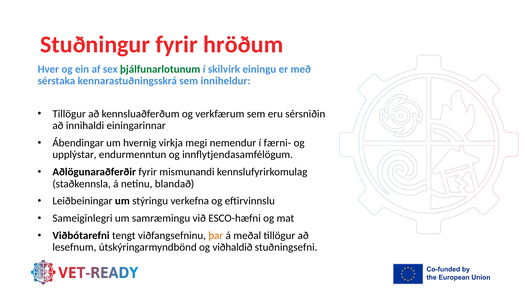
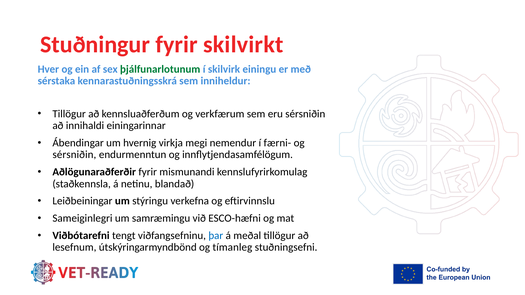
hröðum: hröðum -> skilvirkt (243, 45)
upplýstar: upplýstar -> sérsniðin (74, 155)
þar colour: orange -> blue (216, 236)
viðhaldið: viðhaldið -> tímanleg (232, 248)
